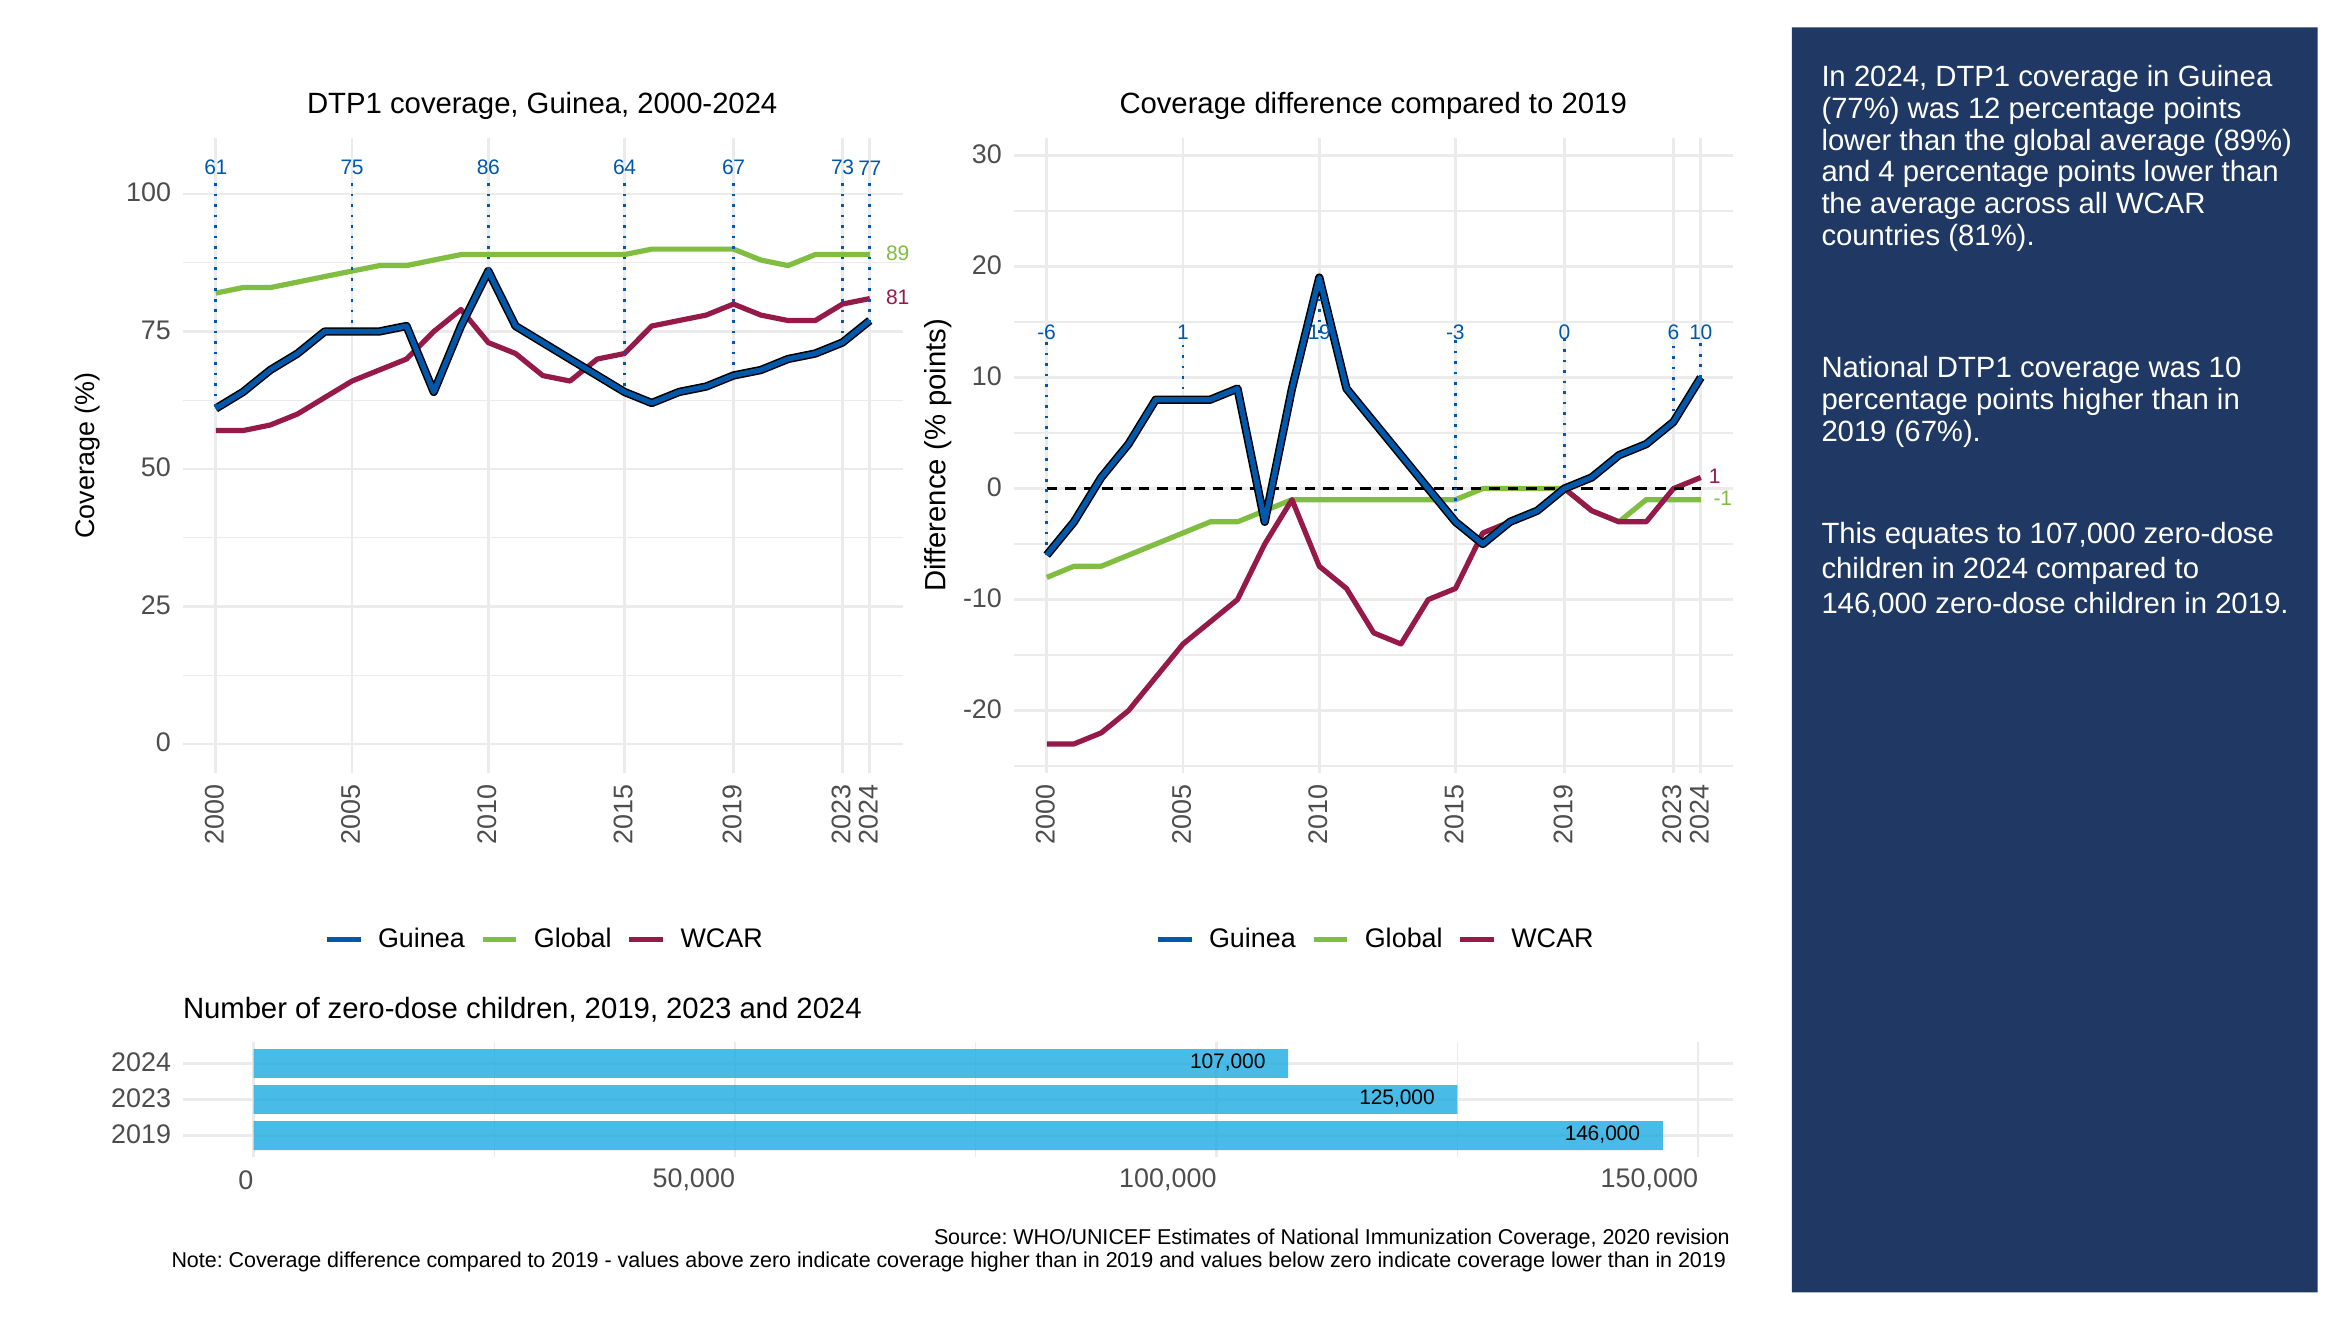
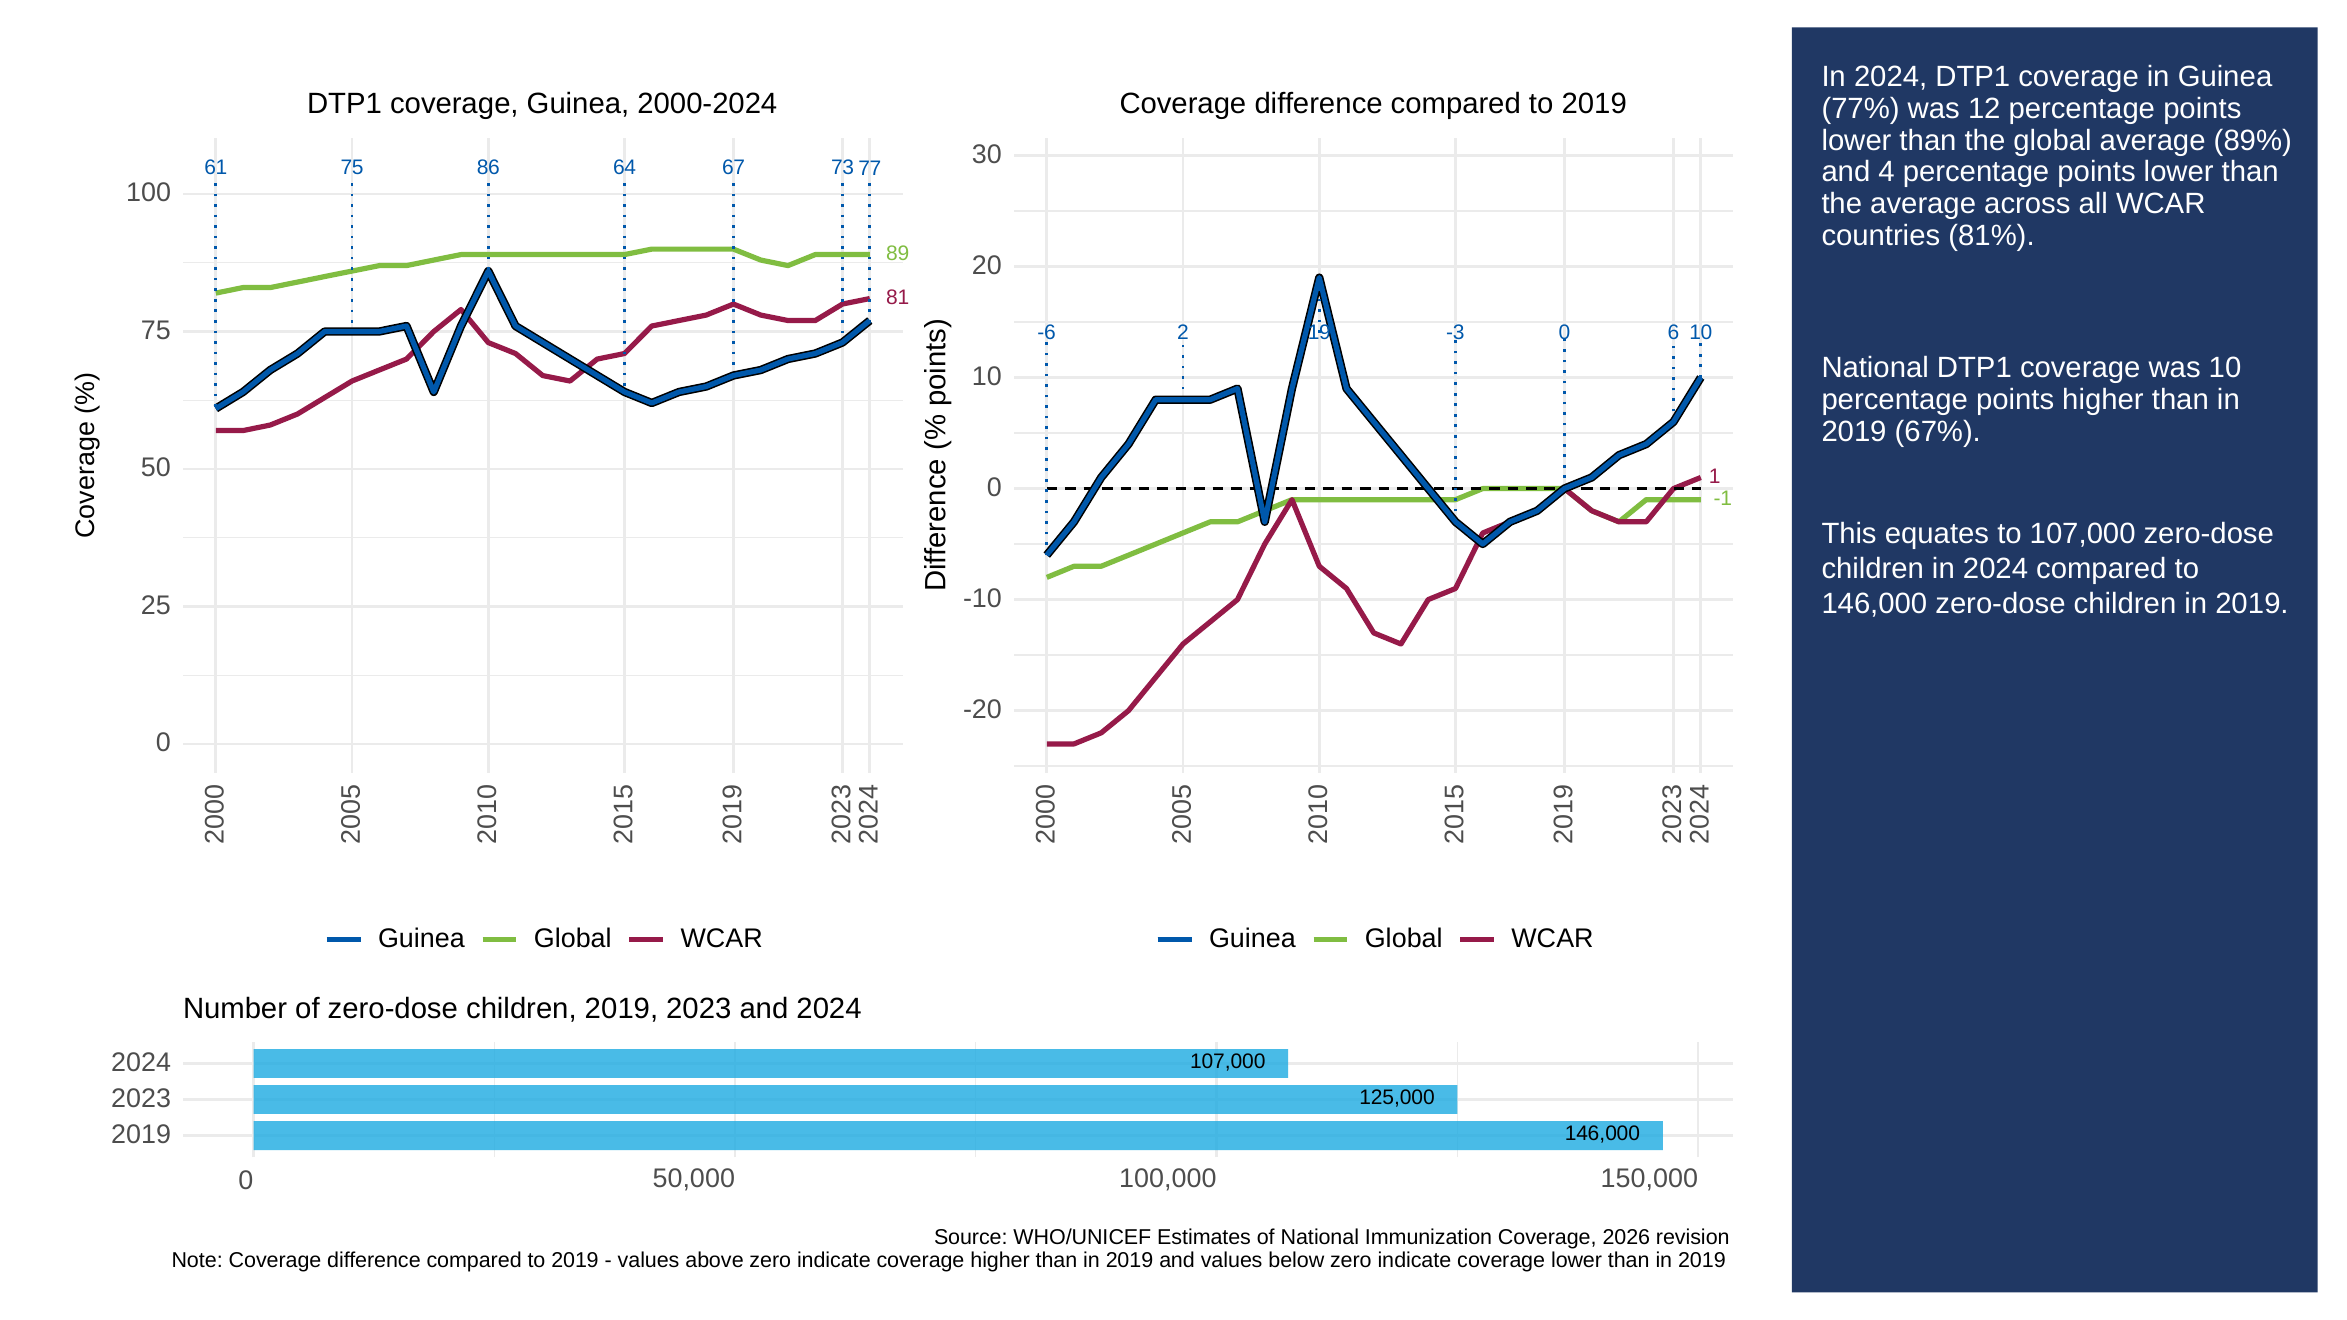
-6 1: 1 -> 2 (1183, 332)
2020: 2020 -> 2026 (1626, 1237)
